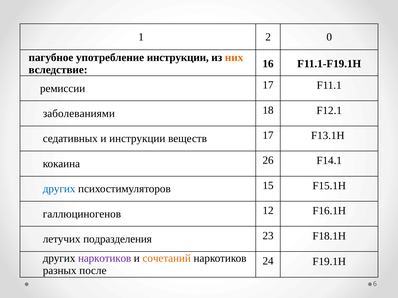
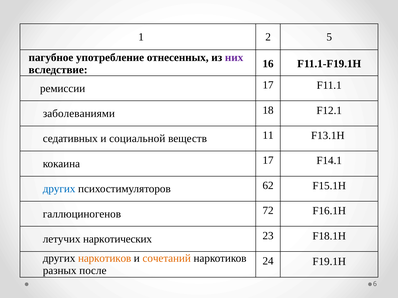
0: 0 -> 5 (329, 37)
употребление инструкции: инструкции -> отнесенных (178, 58)
них colour: orange -> purple (234, 58)
и инструкции: инструкции -> социальной (137, 139)
веществ 17: 17 -> 11 (268, 135)
кокаина 26: 26 -> 17 (268, 161)
15: 15 -> 62 (268, 186)
12: 12 -> 72 (268, 211)
подразделения: подразделения -> наркотических (118, 239)
наркотиков colour: purple -> orange (105, 259)
